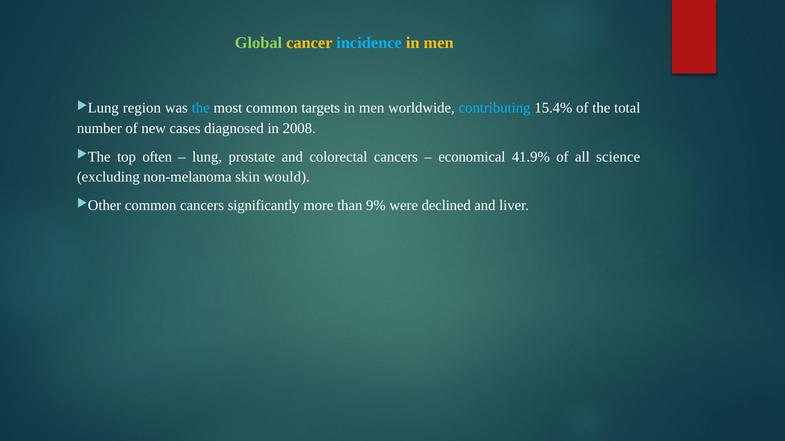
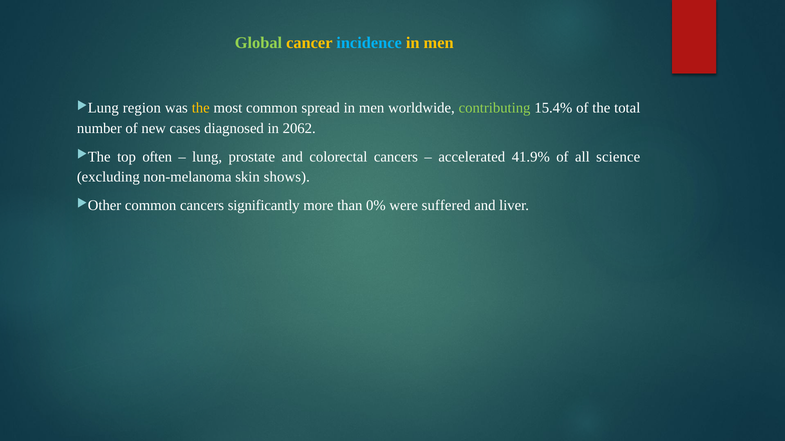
the colour: light blue -> yellow (201, 108)
targets: targets -> spread (321, 108)
contributing colour: light blue -> light green (495, 108)
2008: 2008 -> 2062 (299, 128)
economical: economical -> accelerated (472, 157)
would: would -> shows (287, 177)
9%: 9% -> 0% (376, 206)
declined: declined -> suffered (446, 206)
